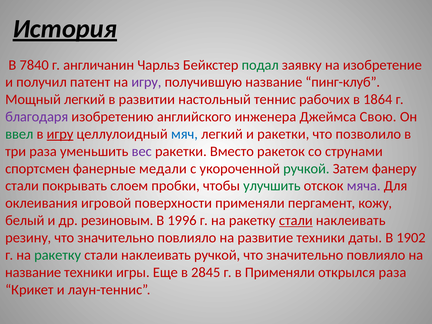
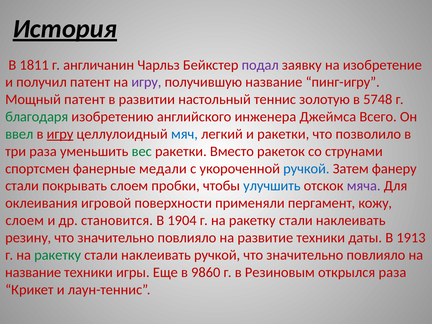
7840: 7840 -> 1811 (34, 65)
подал colour: green -> purple (260, 65)
пинг-клуб: пинг-клуб -> пинг-игру (343, 82)
Мощный легкий: легкий -> патент (85, 100)
рабочих: рабочих -> золотую (324, 100)
1864: 1864 -> 5748 (378, 100)
благодаря colour: purple -> green (37, 117)
Свою: Свою -> Всего (378, 117)
вес colour: purple -> green (142, 151)
ручкой colour: green -> blue (306, 169)
улучшить colour: green -> blue (272, 186)
белый: белый -> слоем (25, 220)
резиновым: резиновым -> становится (117, 220)
1996: 1996 -> 1904 (182, 220)
стали underline: present -> none (296, 220)
1902: 1902 -> 1913 (411, 238)
2845: 2845 -> 9860 (206, 272)
в Применяли: Применяли -> Резиновым (280, 272)
